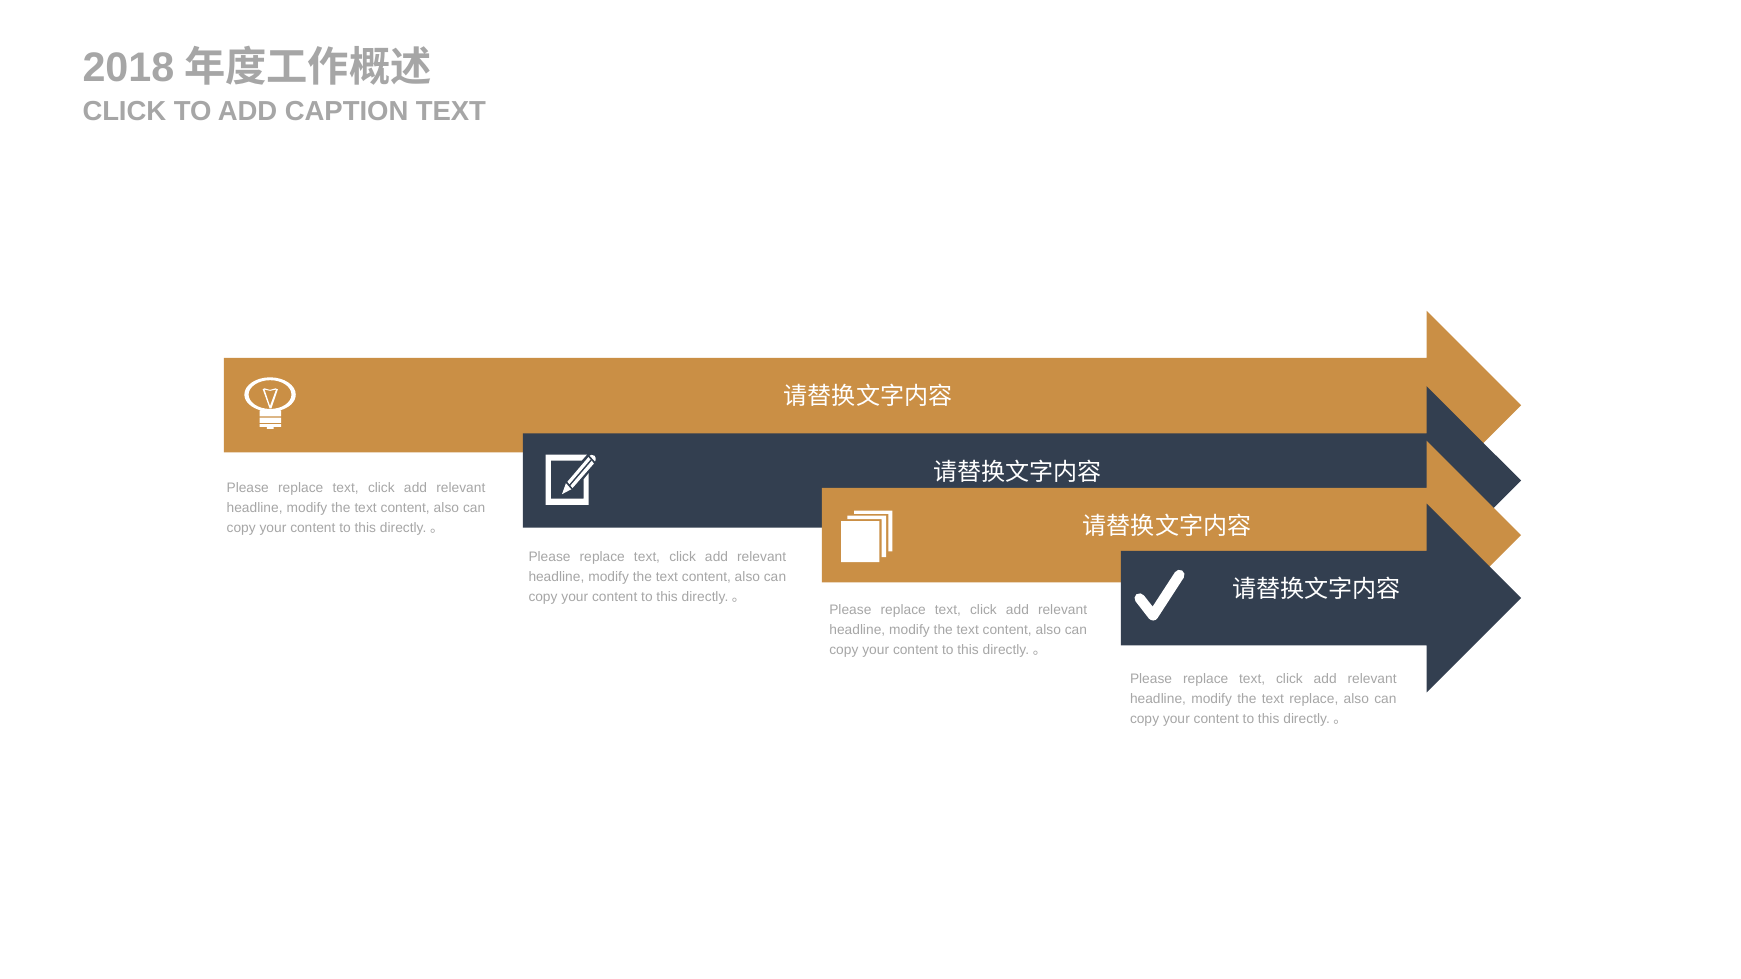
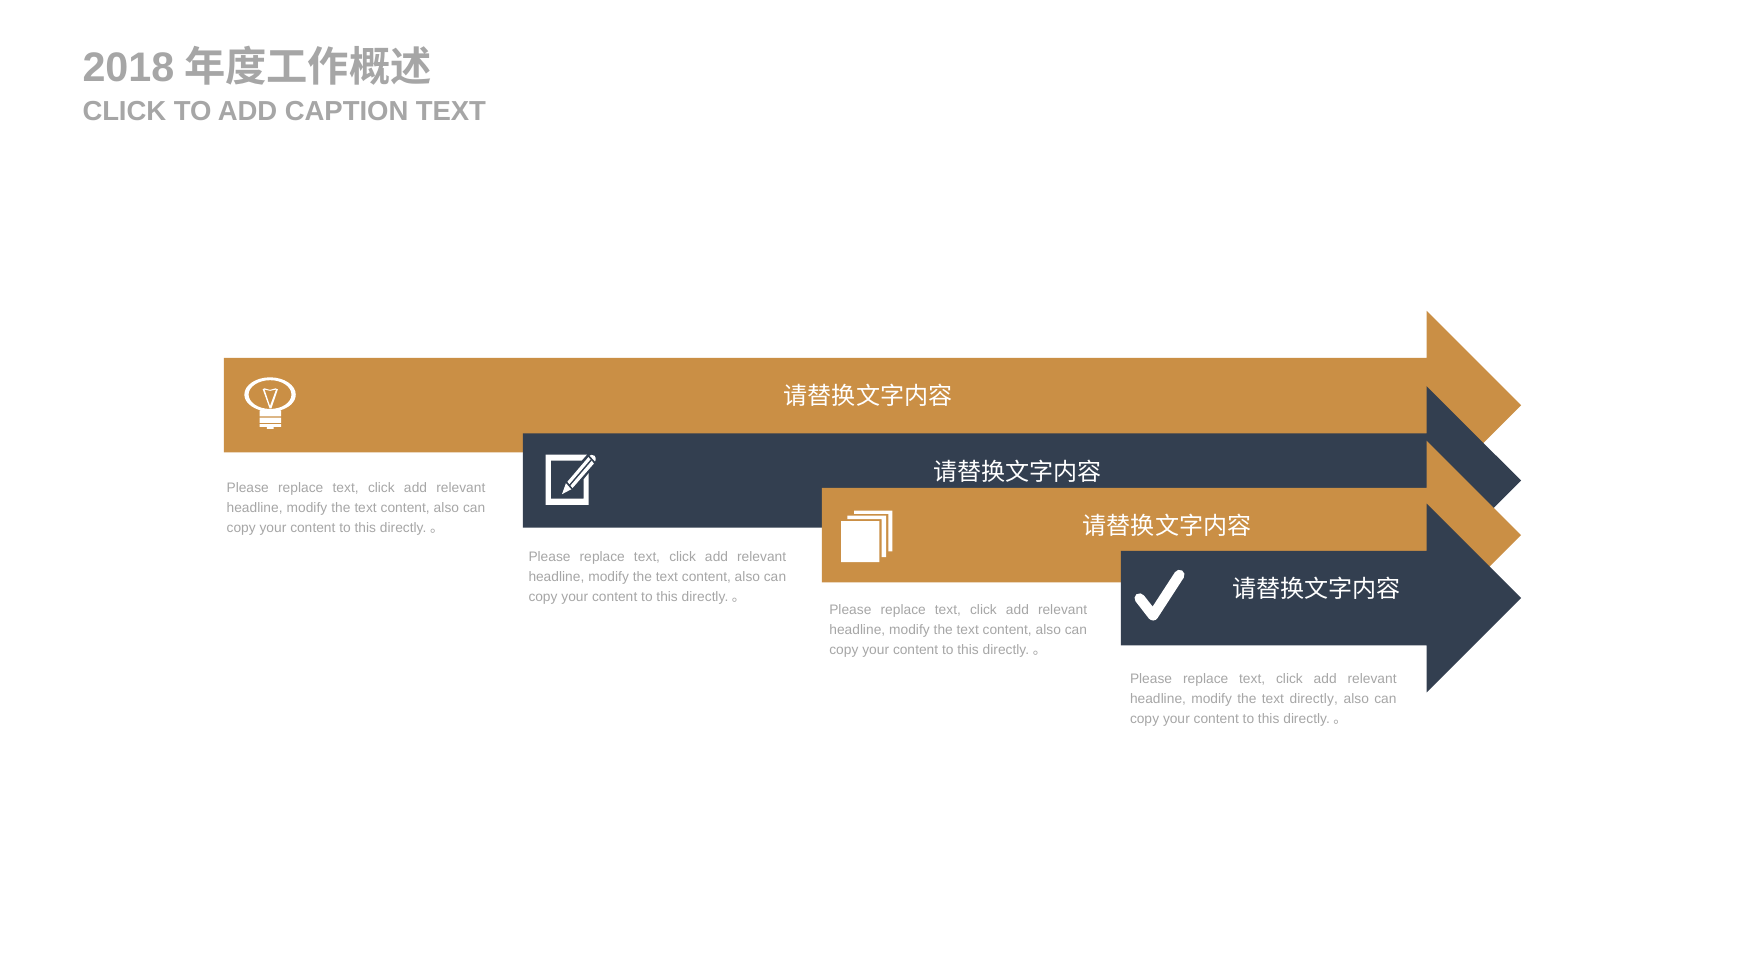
text replace: replace -> directly (1314, 699)
